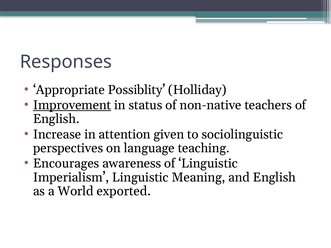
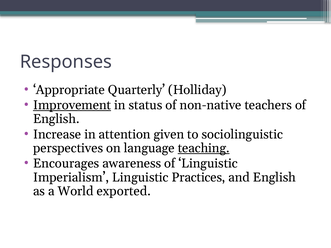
Possiblity: Possiblity -> Quarterly (137, 90)
teaching underline: none -> present (204, 148)
Meaning: Meaning -> Practices (199, 178)
